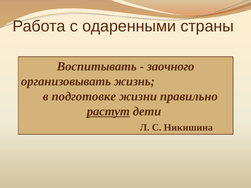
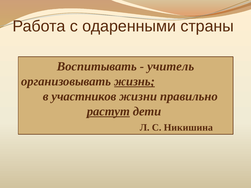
заочного: заочного -> учитель (171, 66)
жизнь underline: none -> present (135, 81)
подготовке: подготовке -> участников (84, 97)
